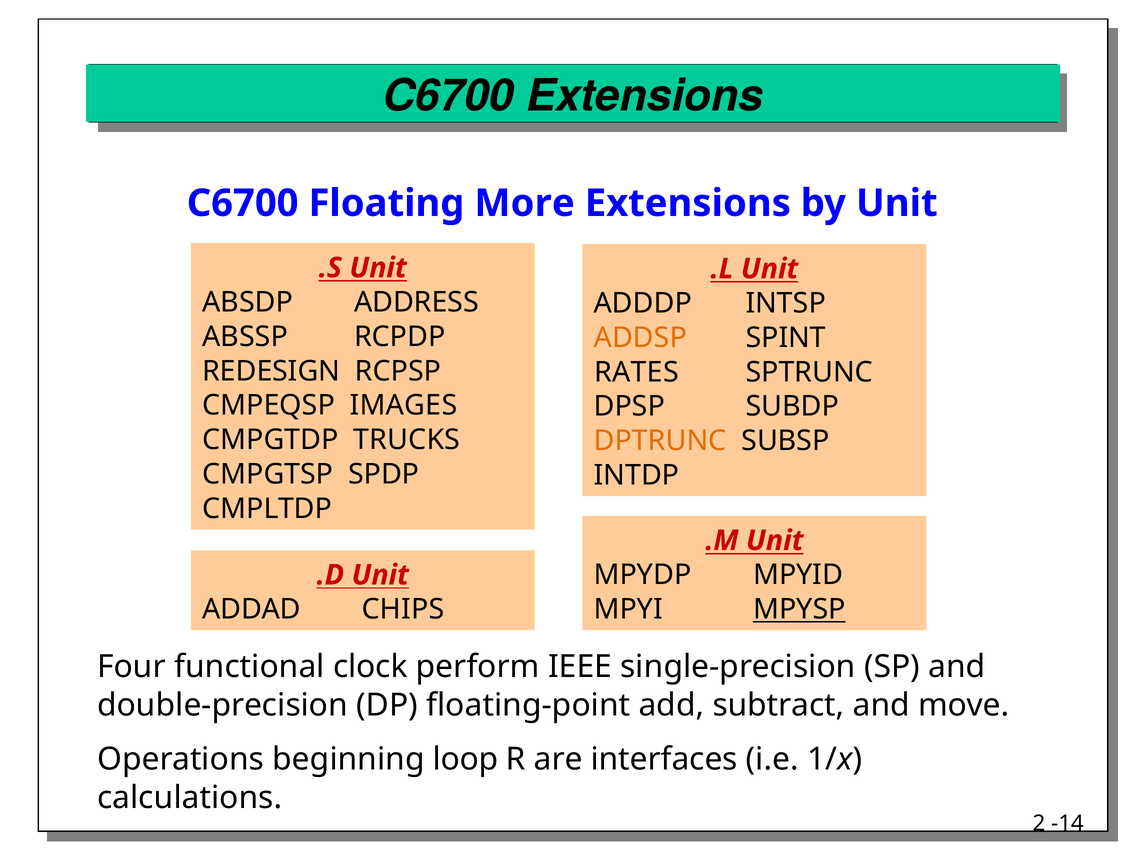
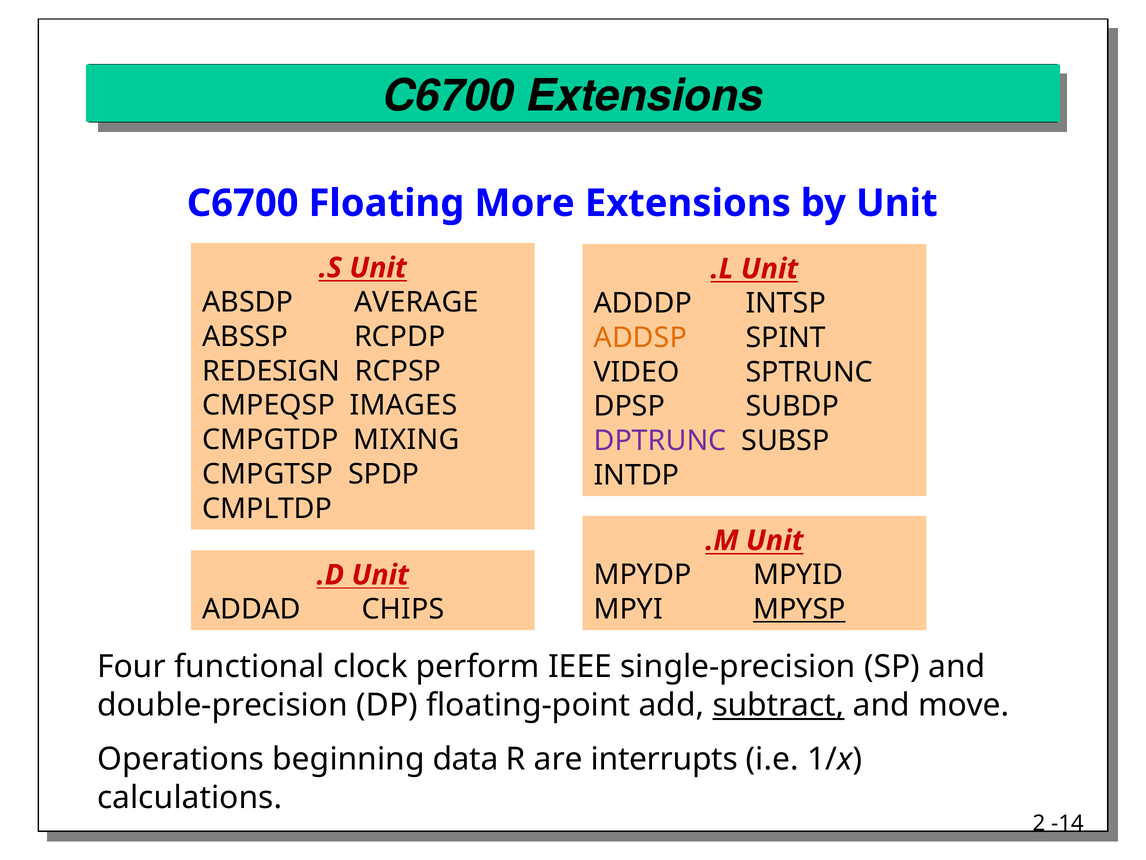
ADDRESS: ADDRESS -> AVERAGE (416, 302)
RATES: RATES -> VIDEO (637, 372)
TRUCKS: TRUCKS -> MIXING (407, 440)
DPTRUNC colour: orange -> purple (660, 441)
subtract underline: none -> present (778, 705)
loop: loop -> data (465, 759)
interfaces: interfaces -> interrupts (664, 759)
